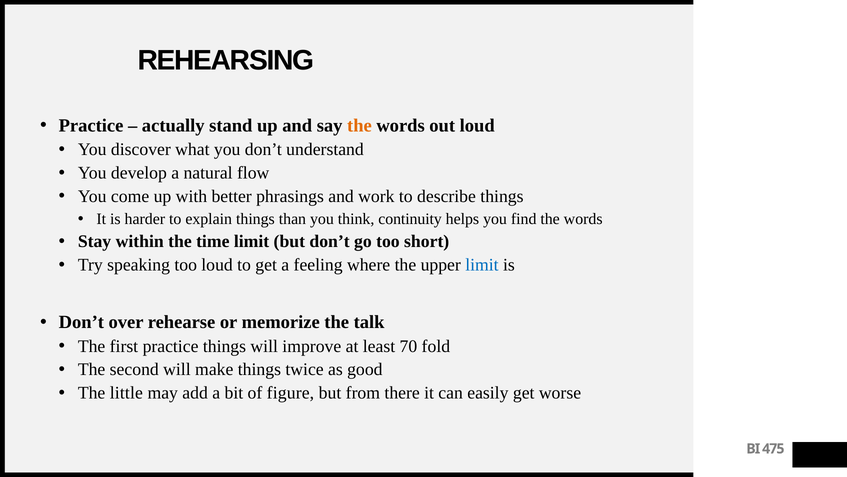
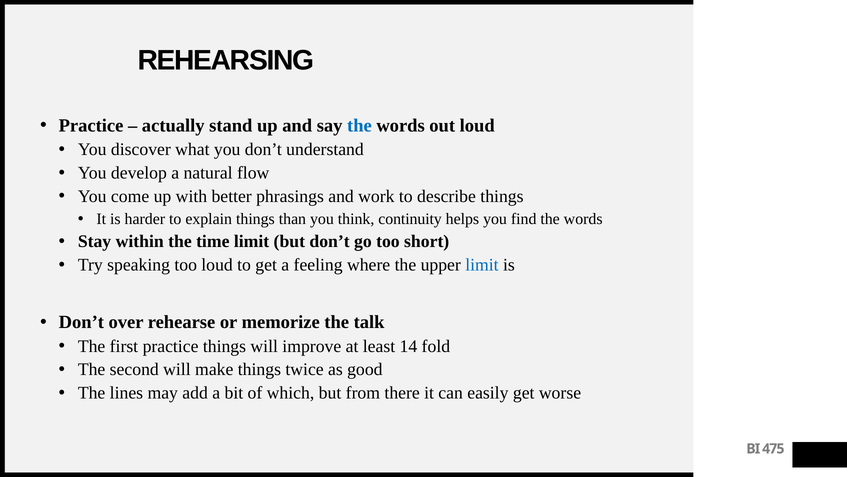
the colour: orange -> blue (359, 125)
70: 70 -> 14 (408, 346)
little: little -> lines (126, 393)
figure: figure -> which (291, 393)
